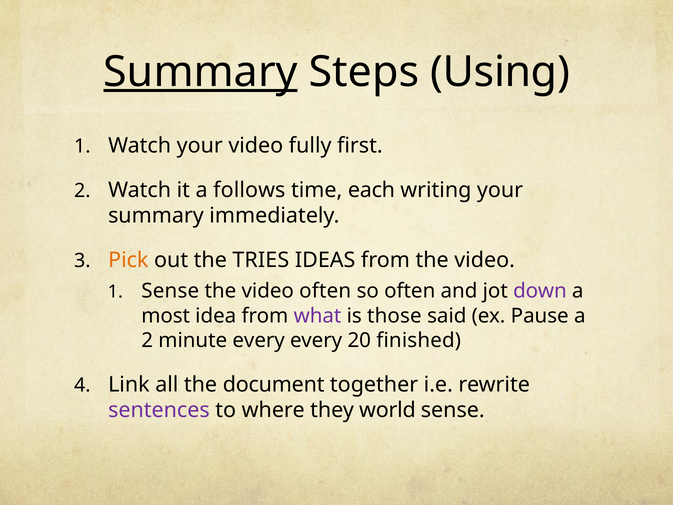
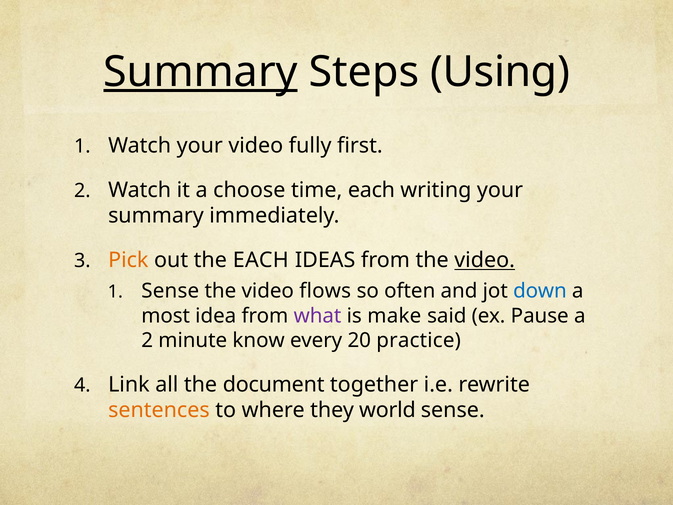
follows: follows -> choose (249, 190)
the TRIES: TRIES -> EACH (261, 260)
video underline: none -> present (485, 260)
video often: often -> flows (325, 291)
down colour: purple -> blue (540, 291)
those: those -> make (394, 316)
minute every: every -> know (259, 340)
finished: finished -> practice (419, 340)
sentences colour: purple -> orange (159, 410)
